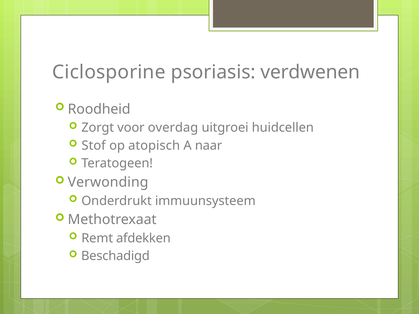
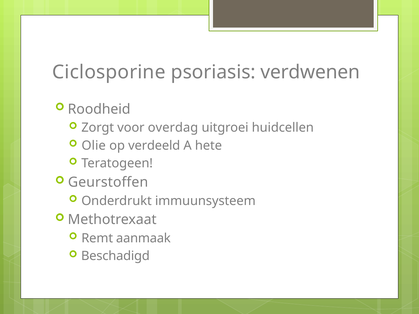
Stof: Stof -> Olie (94, 146)
atopisch: atopisch -> verdeeld (154, 146)
naar: naar -> hete (208, 146)
Verwonding: Verwonding -> Geurstoffen (108, 182)
afdekken: afdekken -> aanmaak (143, 238)
